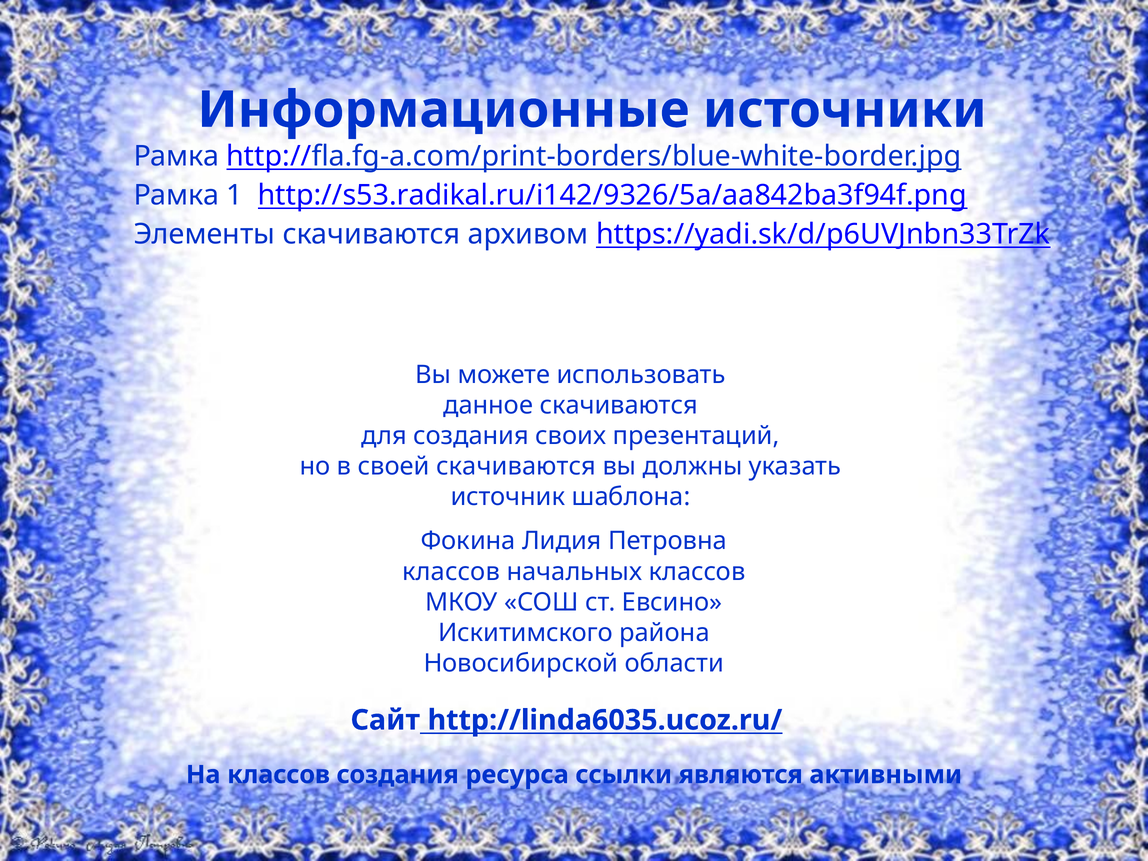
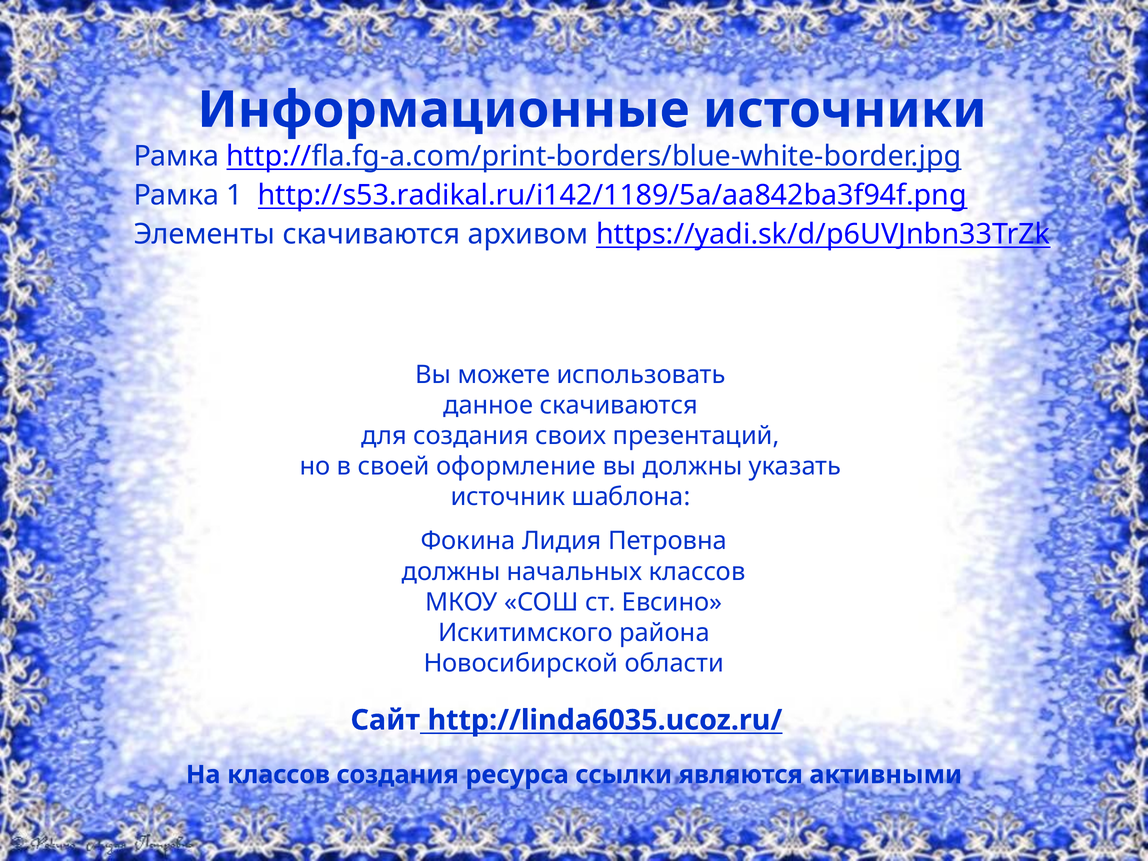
http://s53.radikal.ru/i142/9326/5a/aa842ba3f94f.png: http://s53.radikal.ru/i142/9326/5a/aa842ba3f94f.png -> http://s53.radikal.ru/i142/1189/5a/aa842ba3f94f.png (612, 195)
своей скачиваются: скачиваются -> оформление (516, 466)
классов: классов -> должны (451, 572)
